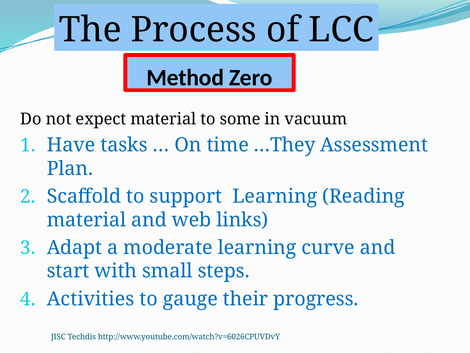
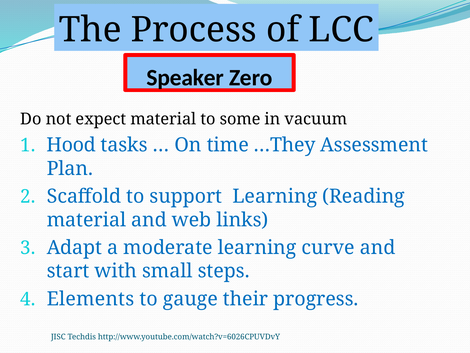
Method: Method -> Speaker (185, 78)
Have: Have -> Hood (71, 145)
Activities: Activities -> Elements (91, 298)
